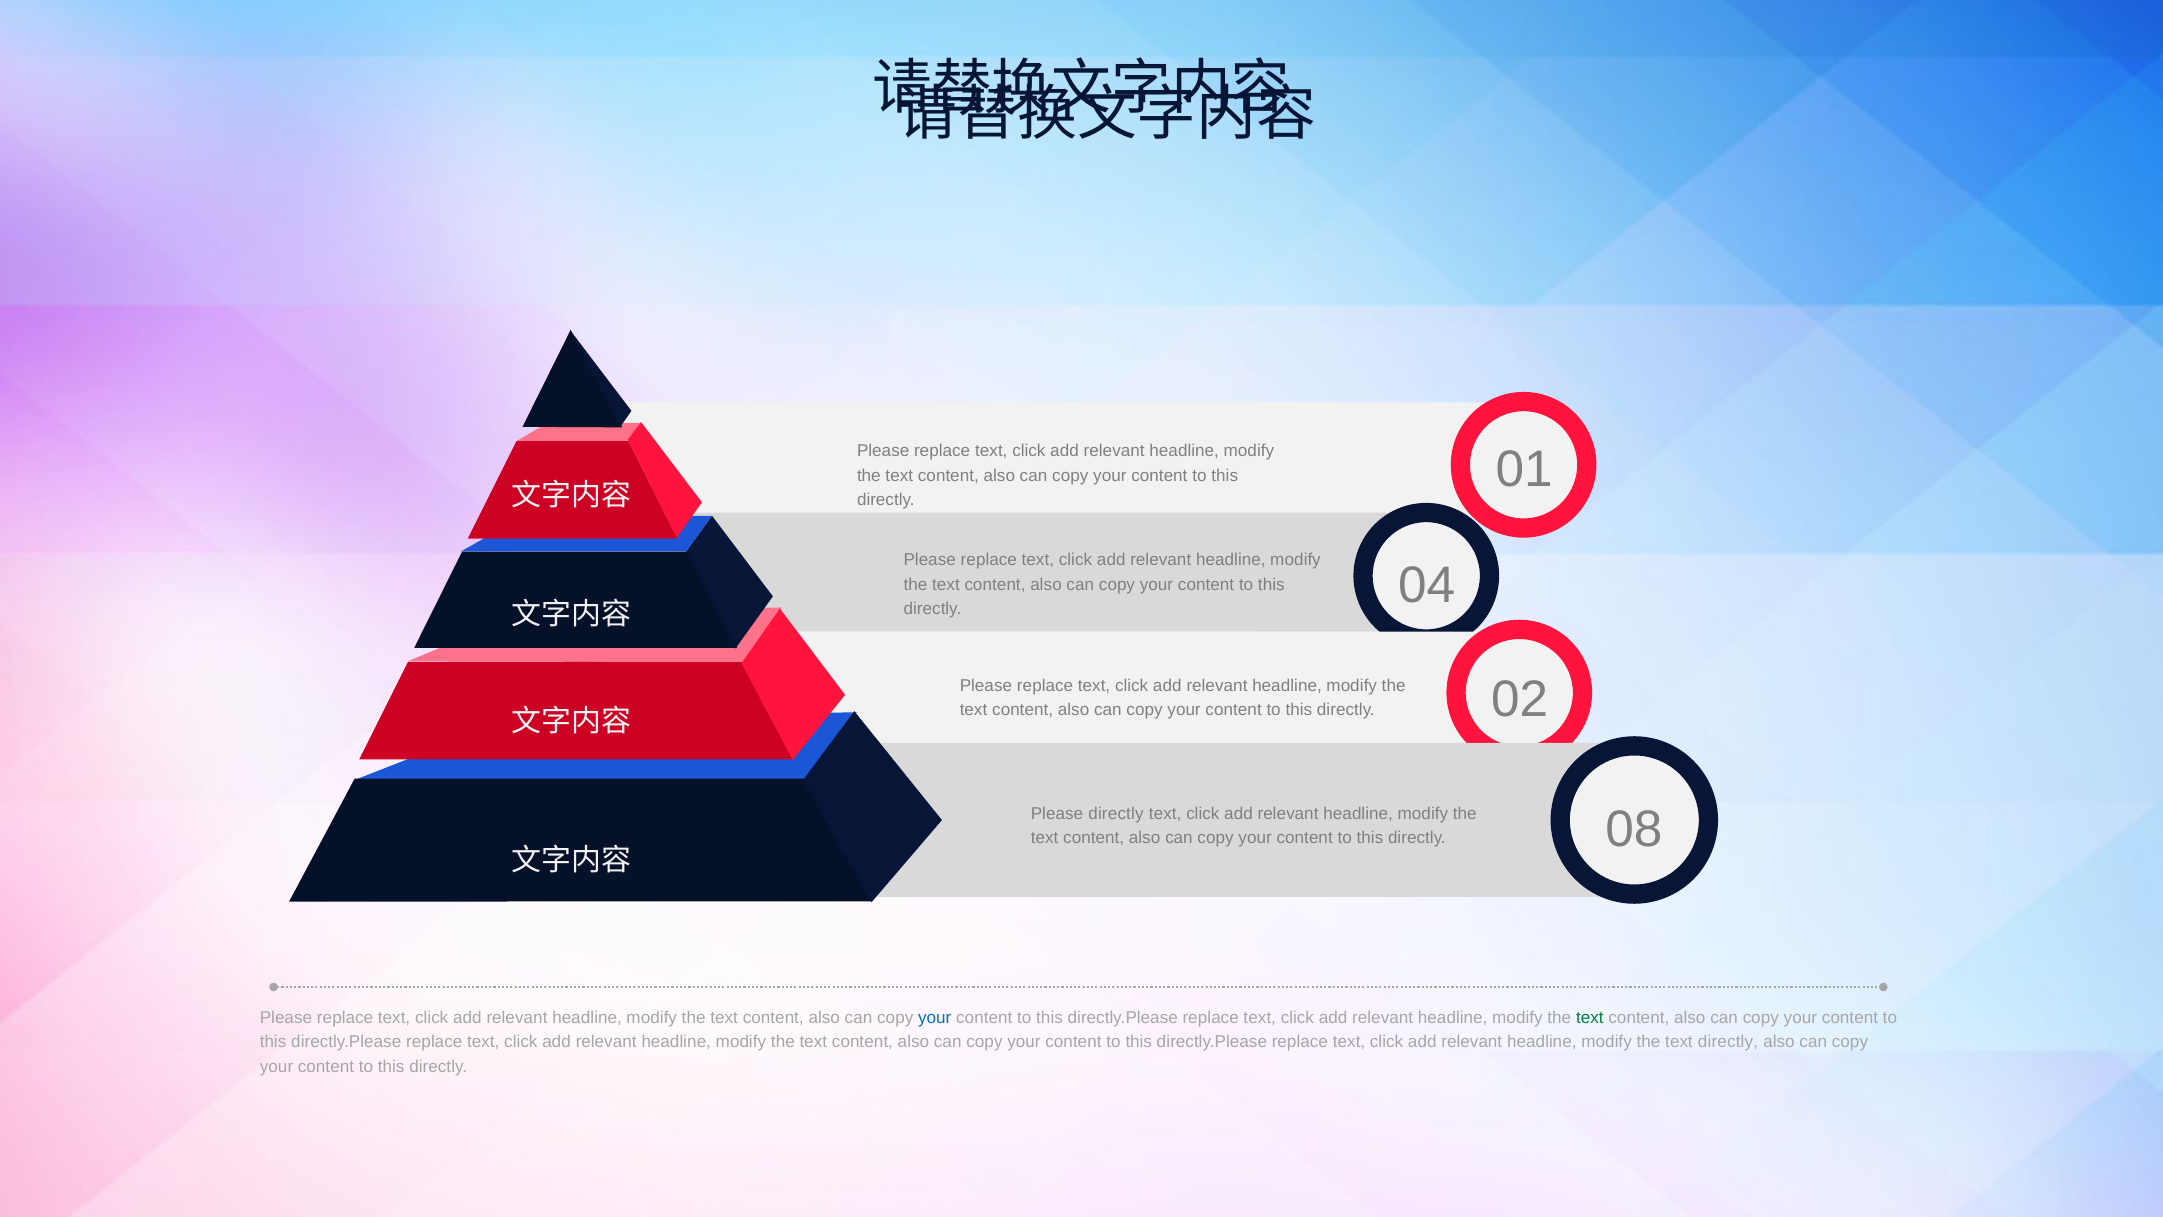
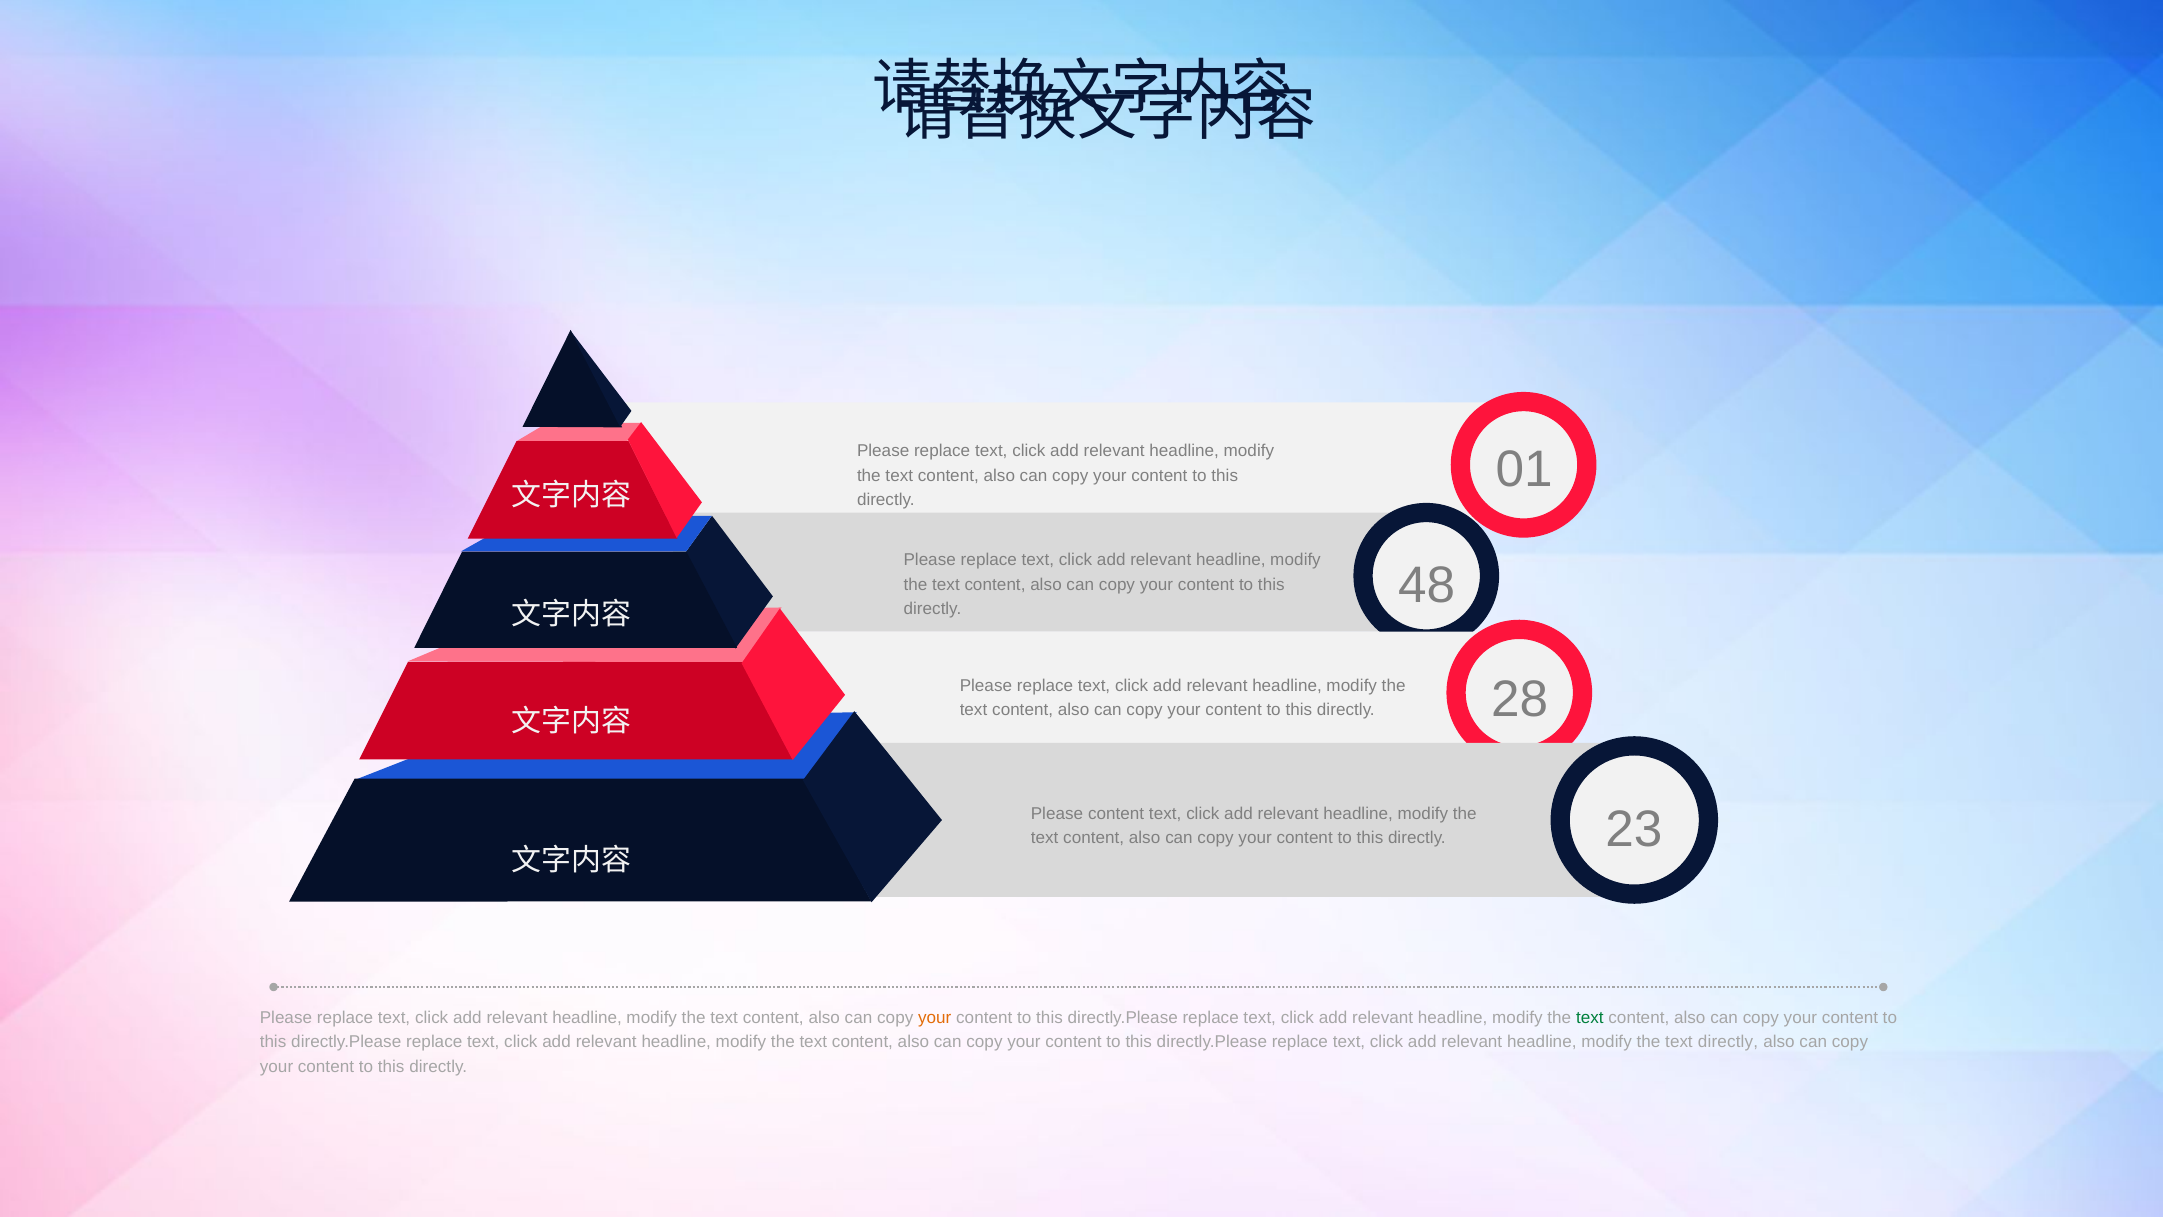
04: 04 -> 48 (1427, 585)
02: 02 -> 28 (1520, 700)
Please directly: directly -> content (1116, 813)
08: 08 -> 23 (1634, 829)
your colour: blue -> orange (935, 1018)
